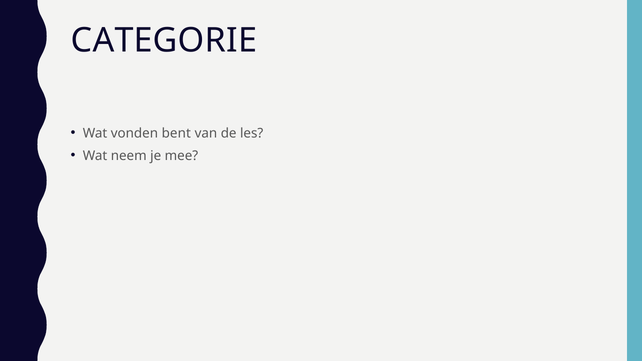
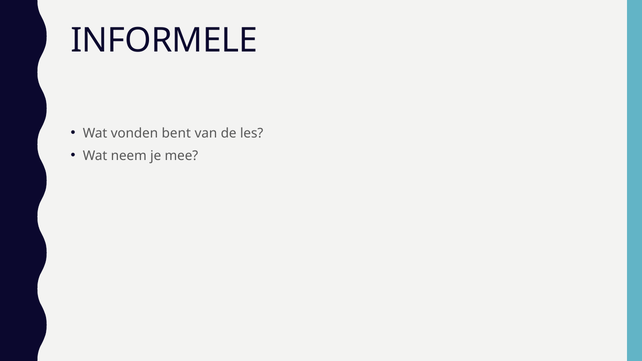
CATEGORIE: CATEGORIE -> INFORMELE (164, 41)
